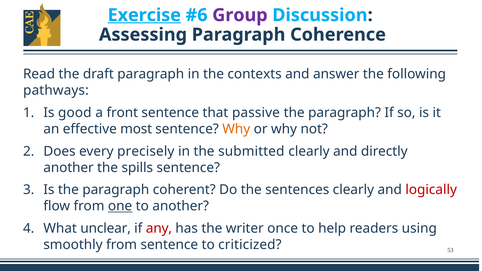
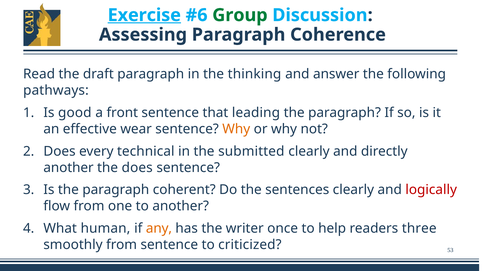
Group colour: purple -> green (240, 15)
contexts: contexts -> thinking (255, 74)
passive: passive -> leading (256, 113)
most: most -> wear (136, 129)
precisely: precisely -> technical (146, 151)
the spills: spills -> does (137, 168)
one underline: present -> none (120, 206)
unclear: unclear -> human (105, 228)
any colour: red -> orange (159, 228)
using: using -> three (419, 228)
